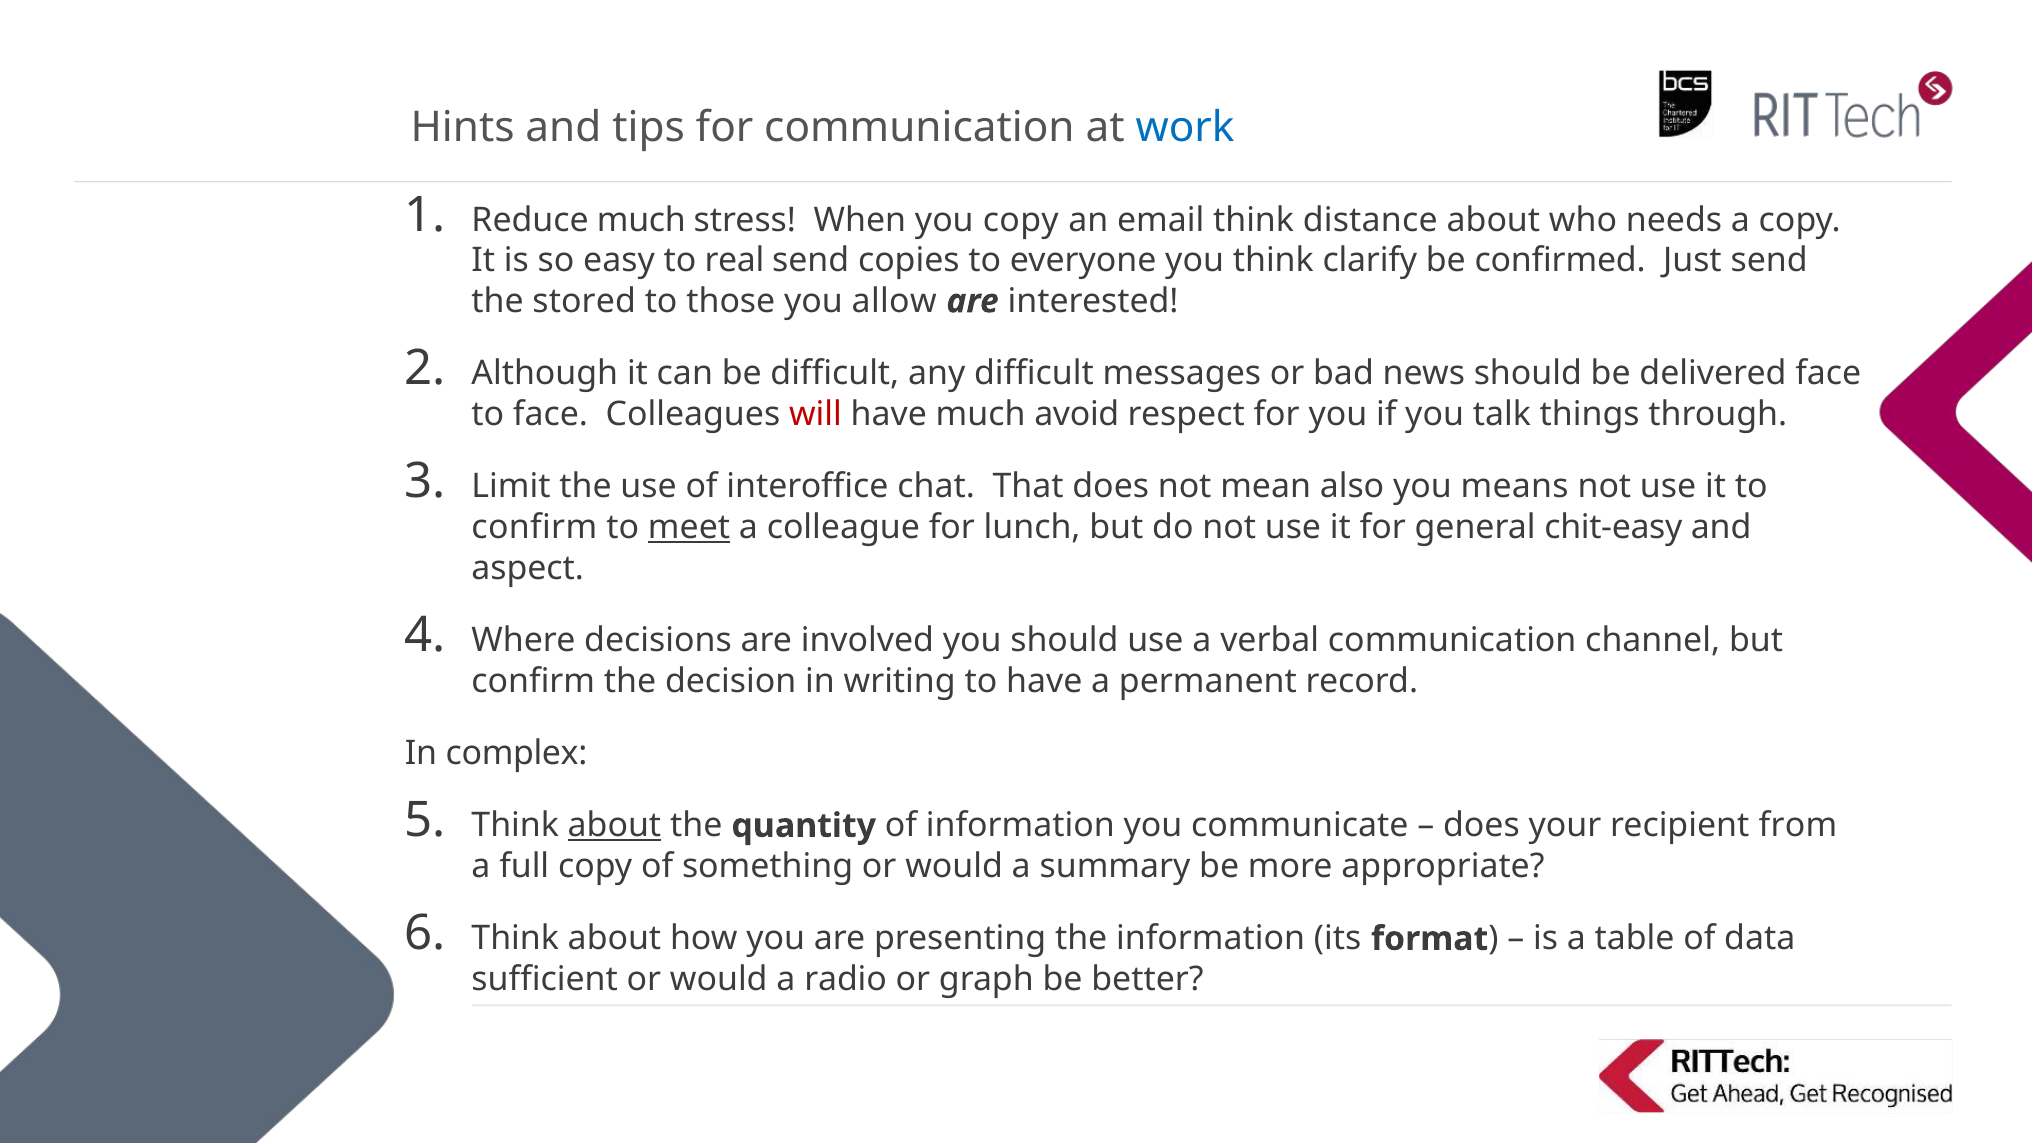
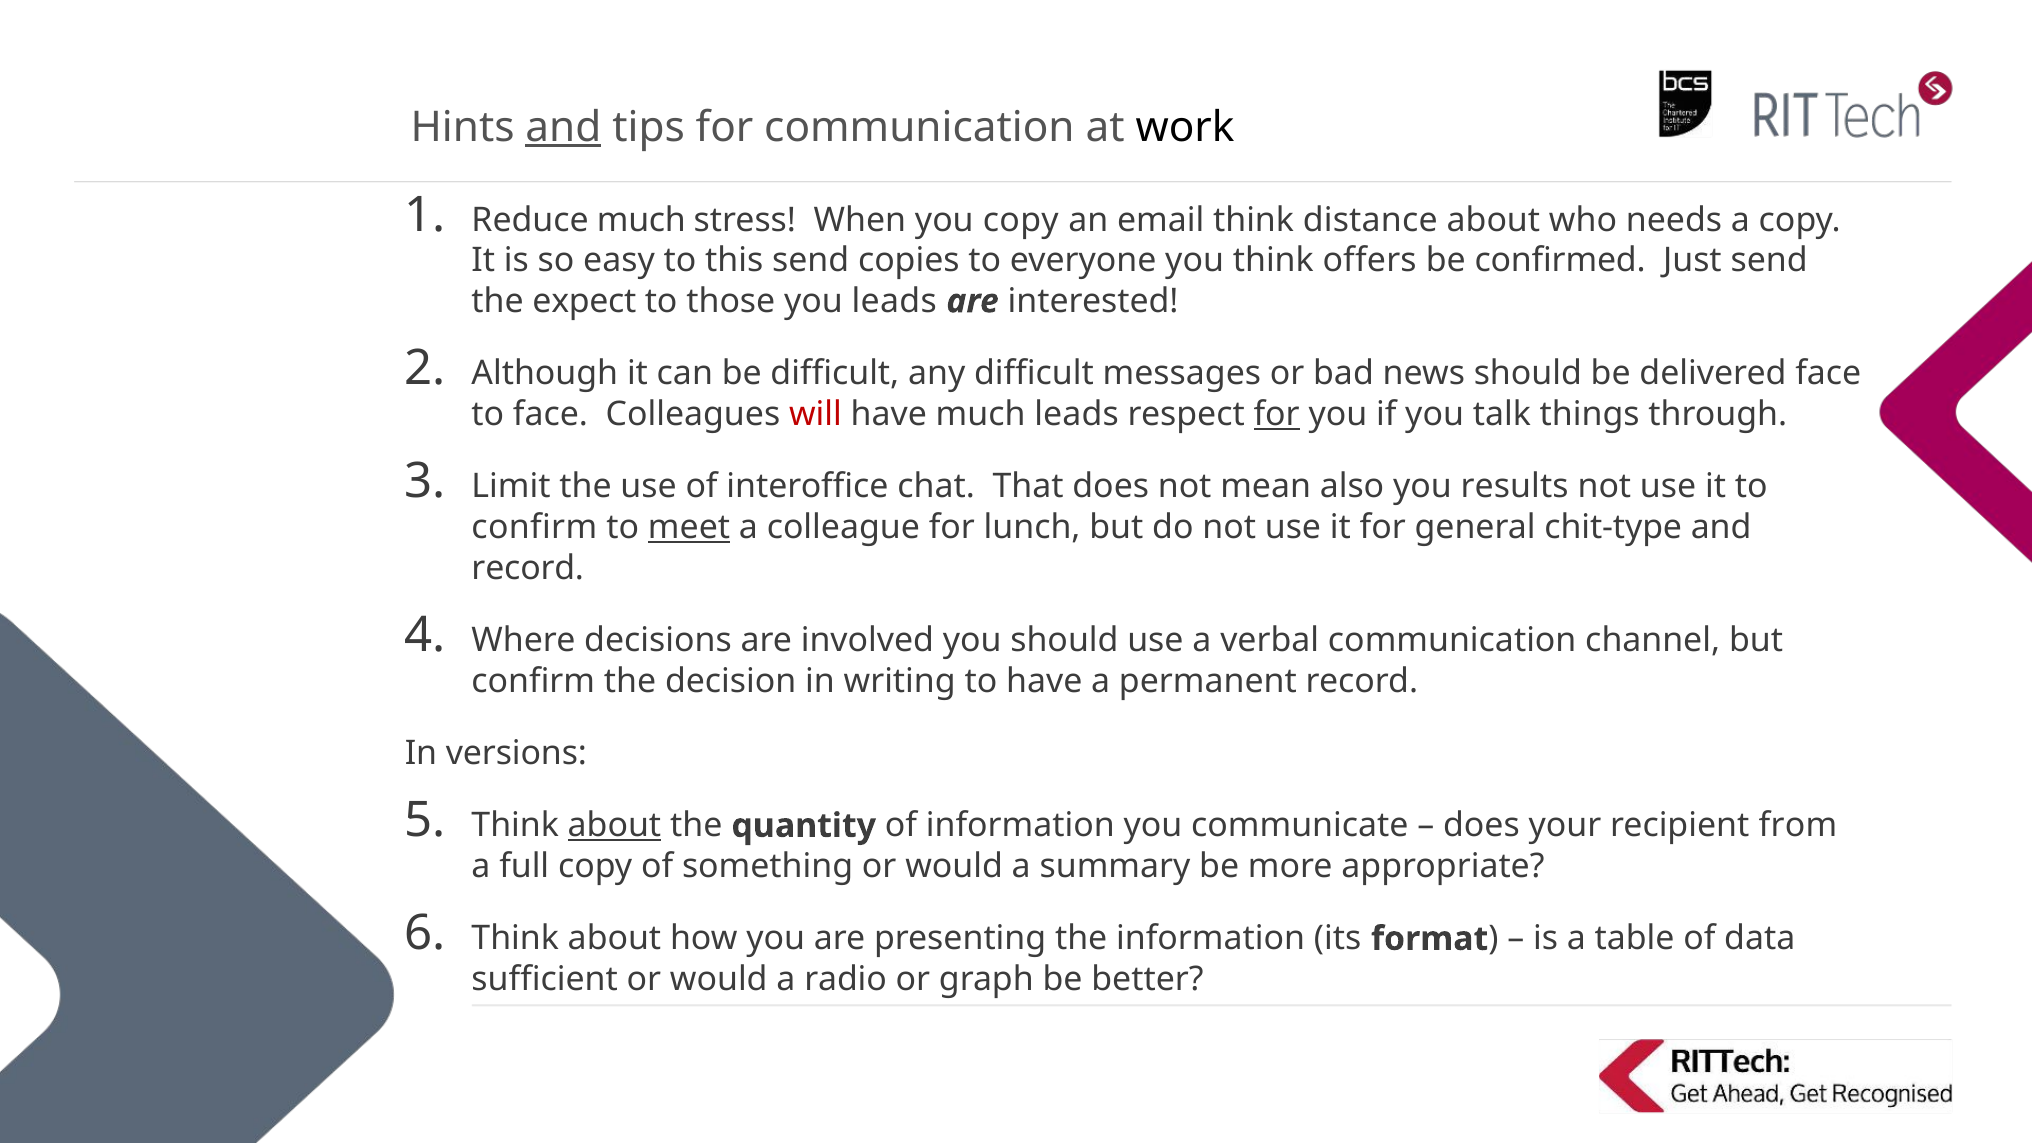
and underline: none -> present (563, 127)
work colour: blue -> black (1185, 127)
real: real -> this (734, 261)
clarify: clarify -> offers (1370, 261)
stored: stored -> expect (584, 301)
you allow: allow -> leads (894, 301)
much avoid: avoid -> leads (1077, 414)
for underline: none -> present (1277, 414)
means: means -> results (1515, 487)
chit-easy: chit-easy -> chit-type (1613, 527)
aspect: aspect -> record (528, 568)
complex: complex -> versions (516, 753)
